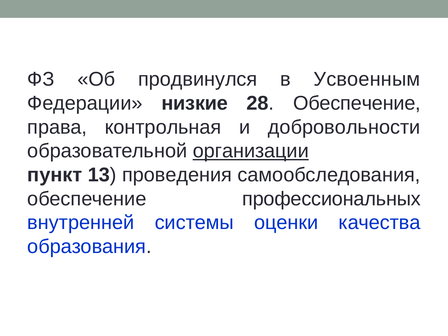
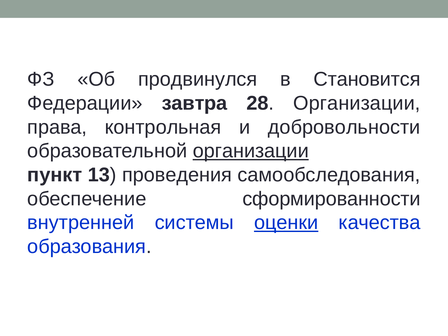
Усвоенным: Усвоенным -> Становится (367, 79)
низкие: низкие -> завтра (195, 103)
28 Обеспечение: Обеспечение -> Организации (357, 103)
профессиональных: профессиональных -> сформированности (331, 199)
оценки underline: none -> present (286, 223)
